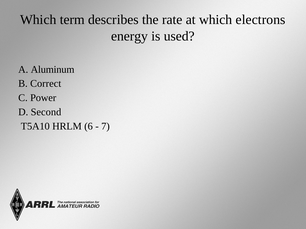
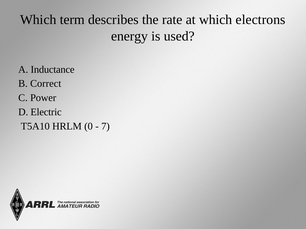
Aluminum: Aluminum -> Inductance (53, 70)
Second: Second -> Electric (46, 112)
6: 6 -> 0 (89, 127)
